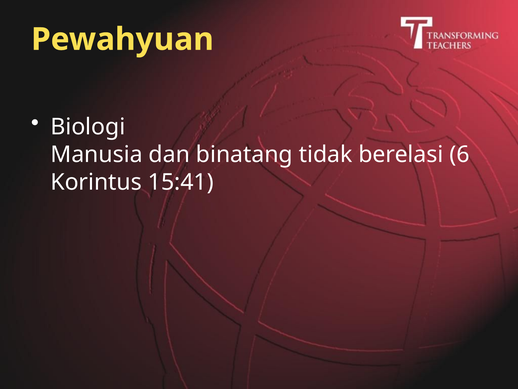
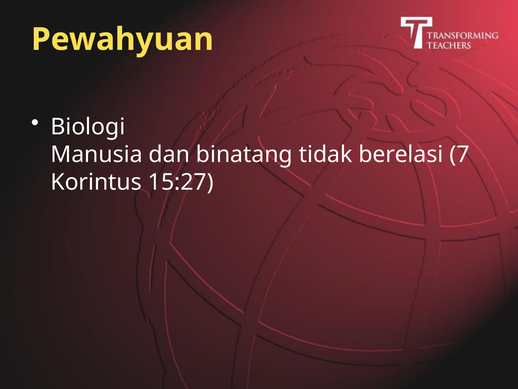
6: 6 -> 7 (459, 154)
15:41: 15:41 -> 15:27 (181, 182)
